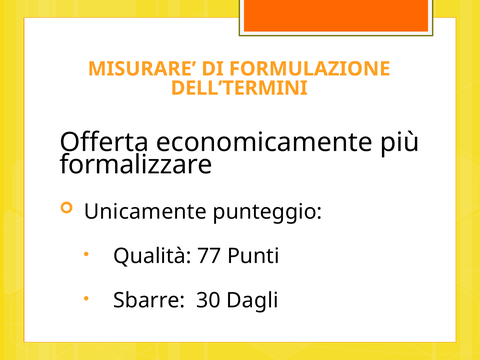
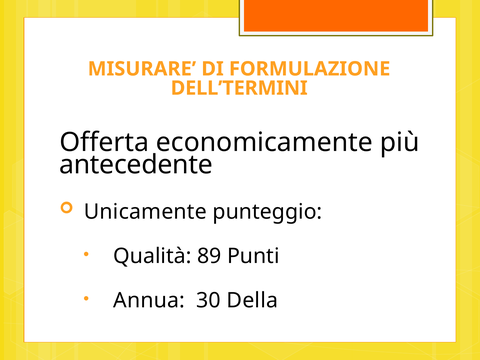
formalizzare: formalizzare -> antecedente (136, 165)
77: 77 -> 89 (209, 256)
Sbarre: Sbarre -> Annua (149, 301)
Dagli: Dagli -> Della (252, 301)
